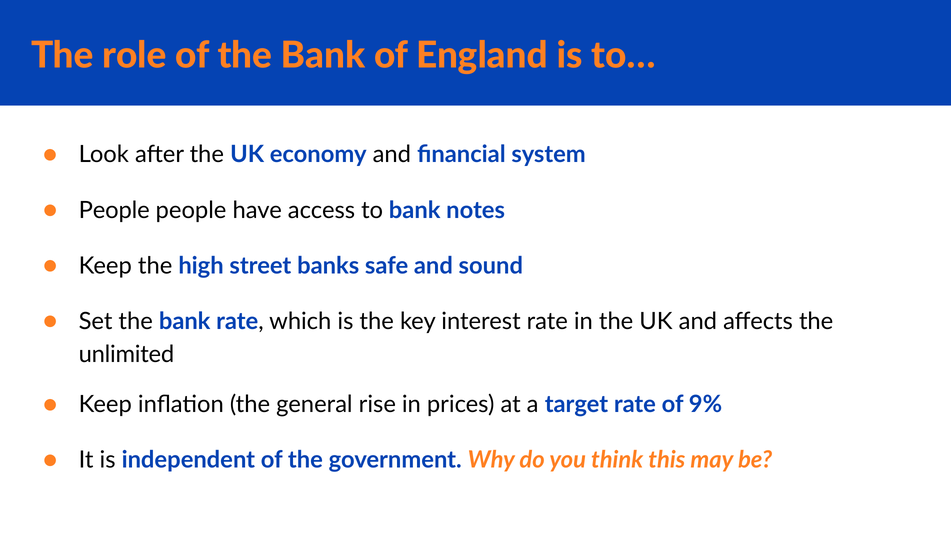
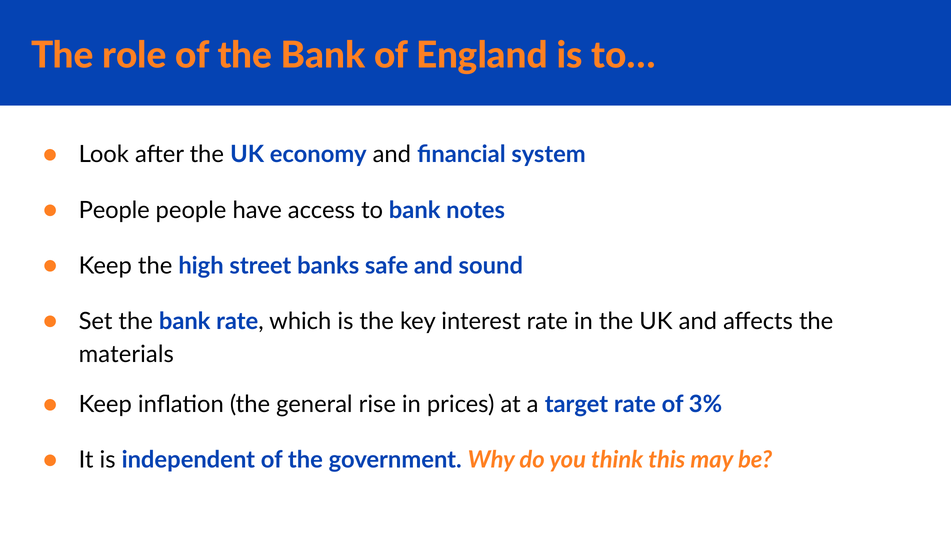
unlimited: unlimited -> materials (126, 354)
9%: 9% -> 3% (705, 405)
